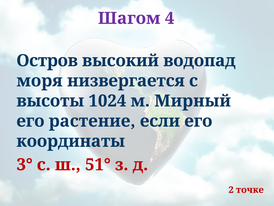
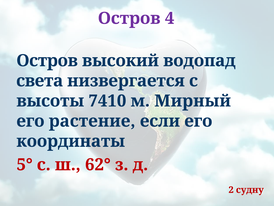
Шагом: Шагом -> Остров (129, 18)
моря: моря -> света (40, 81)
1024: 1024 -> 7410 (107, 101)
3°: 3° -> 5° (25, 164)
51°: 51° -> 62° (98, 164)
точке: точке -> судну (250, 189)
